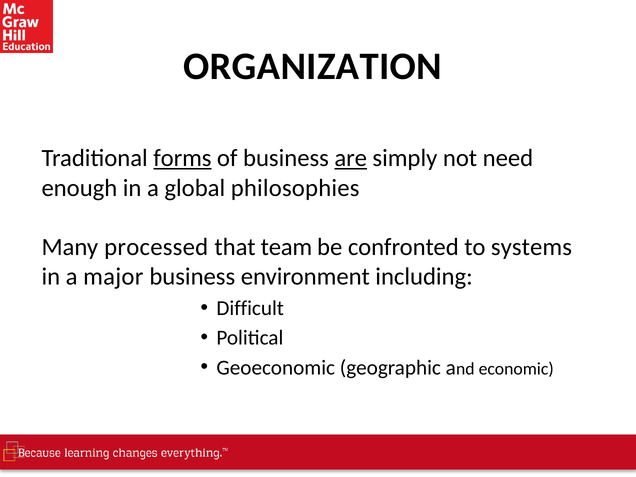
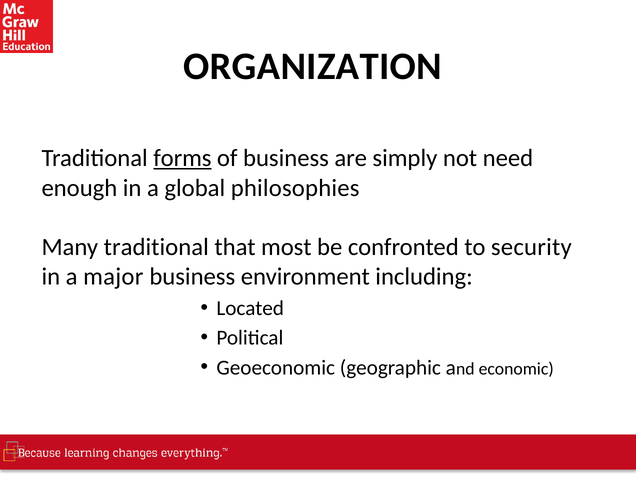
are underline: present -> none (351, 158)
Many processed: processed -> traditional (156, 247)
team: team -> most (286, 247)
systems: systems -> security (531, 247)
Difficult: Difficult -> Located (250, 308)
